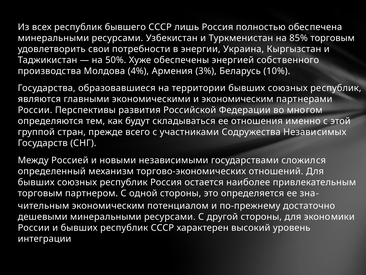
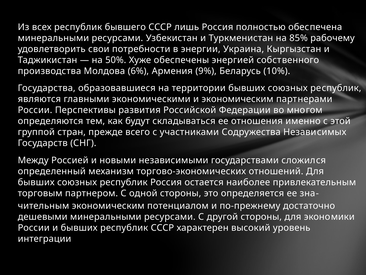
85% торговым: торговым -> рабочему (333, 38)
4%: 4% -> 6% (138, 71)
3%: 3% -> 9% (206, 71)
